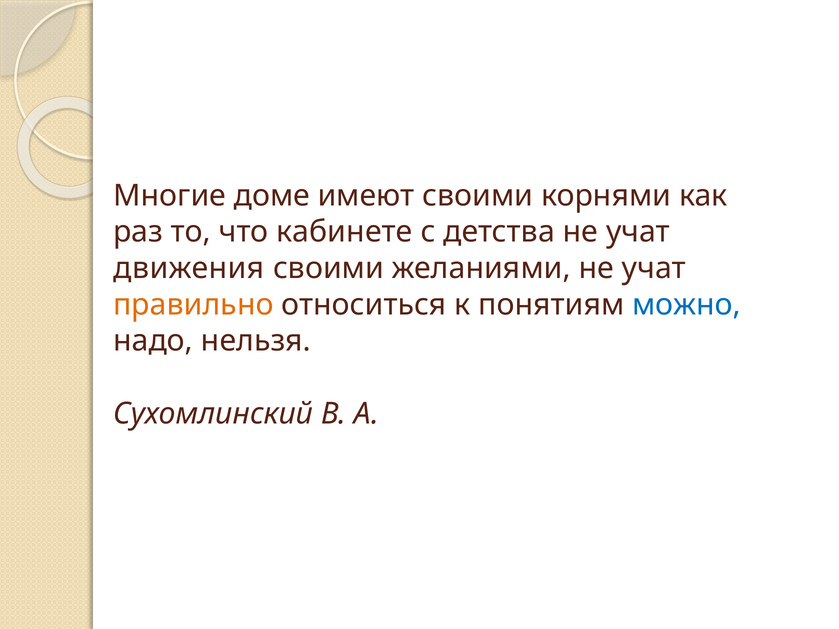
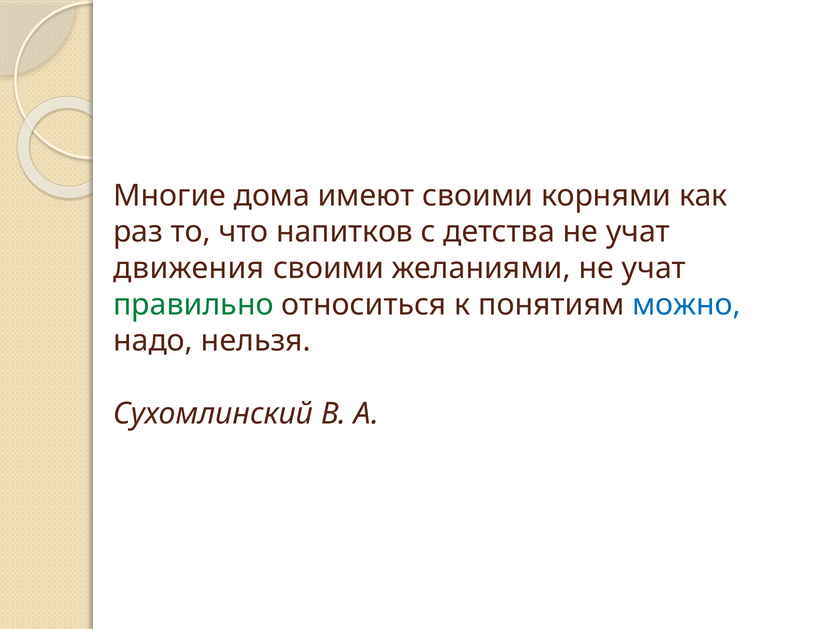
доме: доме -> дома (272, 196)
кабинете: кабинете -> напитков (345, 232)
правильно colour: orange -> green (193, 305)
